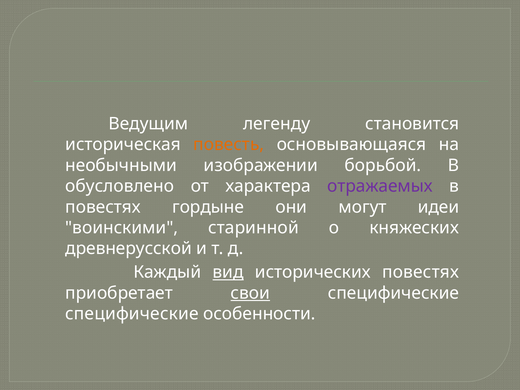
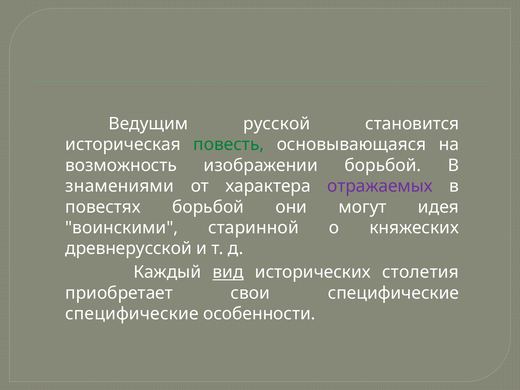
легенду: легенду -> русской (277, 124)
повесть colour: orange -> green (229, 145)
необычными: необычными -> возможность (121, 165)
обусловлено: обусловлено -> знамениями (120, 186)
повестях гордыне: гордыне -> борьбой (208, 207)
идеи: идеи -> идея (438, 207)
исторических повестях: повестях -> столетия (421, 272)
свои underline: present -> none (250, 293)
